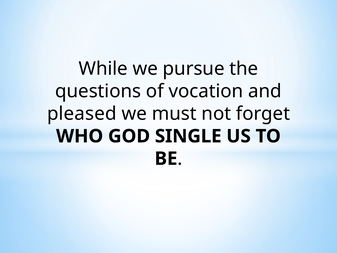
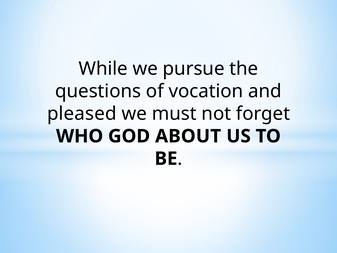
SINGLE: SINGLE -> ABOUT (188, 136)
